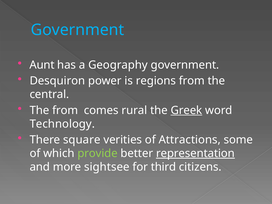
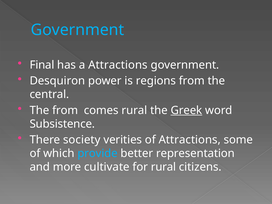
Aunt: Aunt -> Final (42, 65)
a Geography: Geography -> Attractions (118, 65)
Technology: Technology -> Subsistence (62, 124)
square: square -> society (82, 140)
provide colour: light green -> light blue (98, 153)
representation underline: present -> none (195, 153)
sightsee: sightsee -> cultivate (107, 167)
for third: third -> rural (164, 167)
